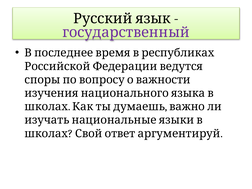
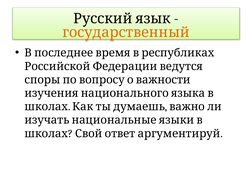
государственный colour: purple -> orange (126, 32)
